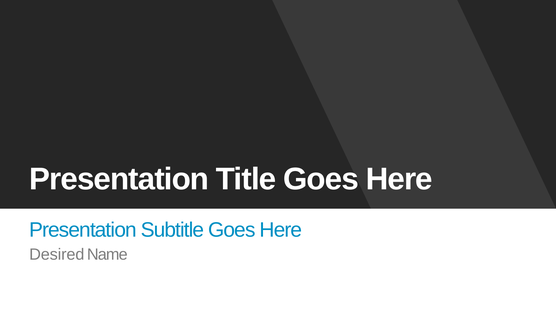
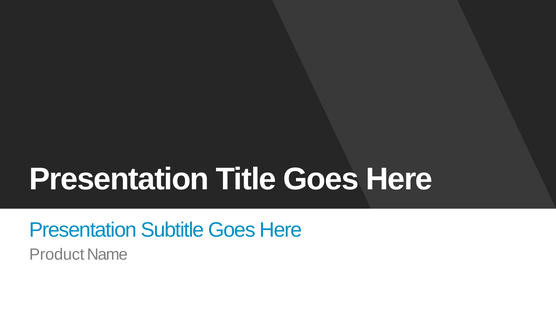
Desired: Desired -> Product (57, 254)
